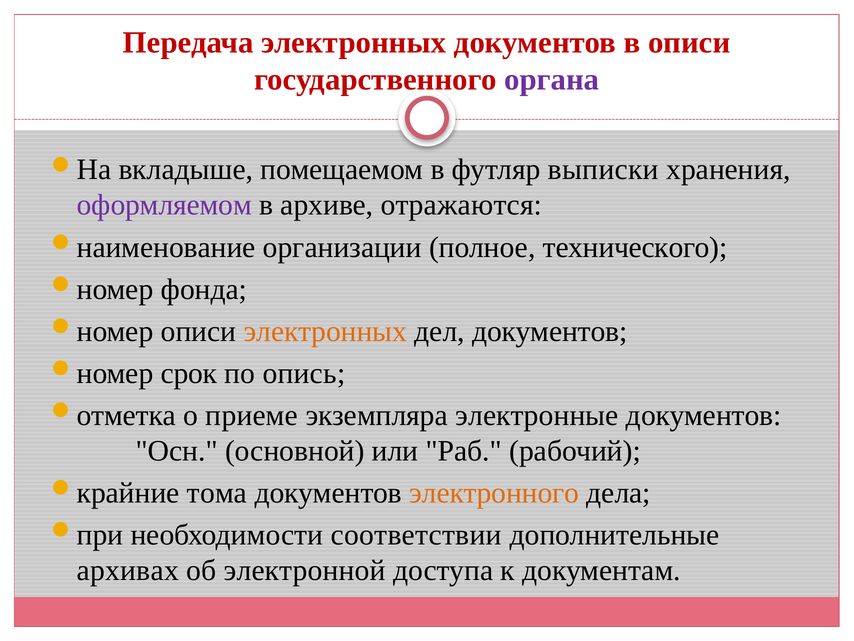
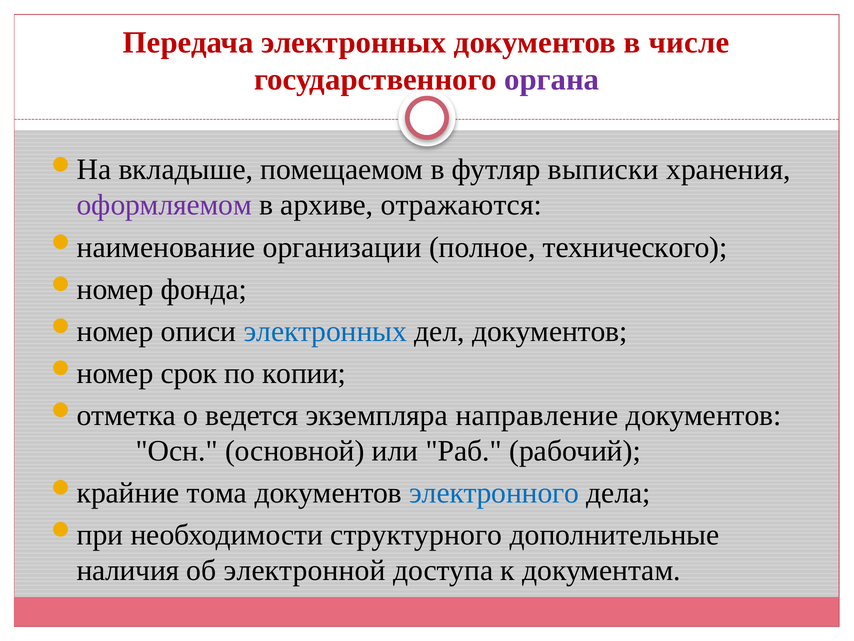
в описи: описи -> числе (689, 42)
электронных colour: orange -> blue (325, 331)
опись: опись -> копии (304, 373)
приеме: приеме -> ведется (252, 415)
электронные: электронные -> направление (537, 415)
электронного colour: orange -> blue (494, 493)
соответствии: соответствии -> структурного (416, 535)
архивах: архивах -> наличия (128, 570)
